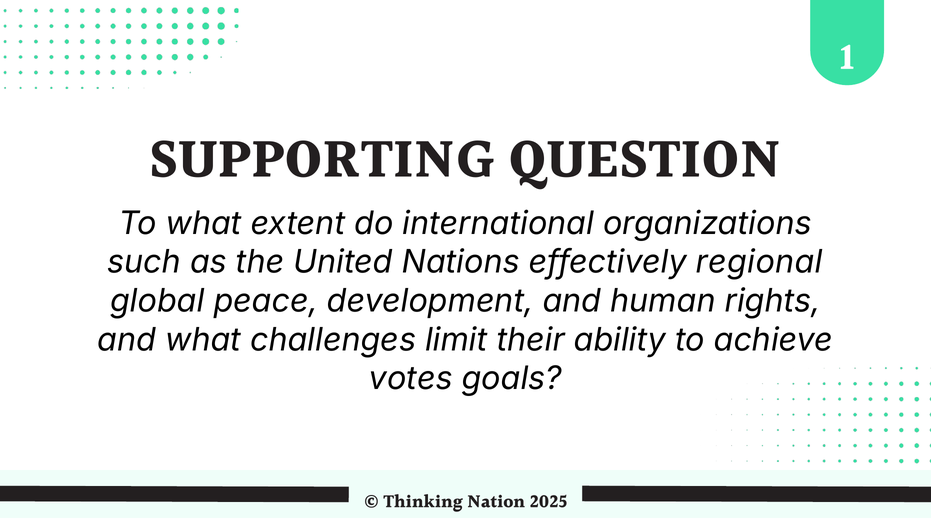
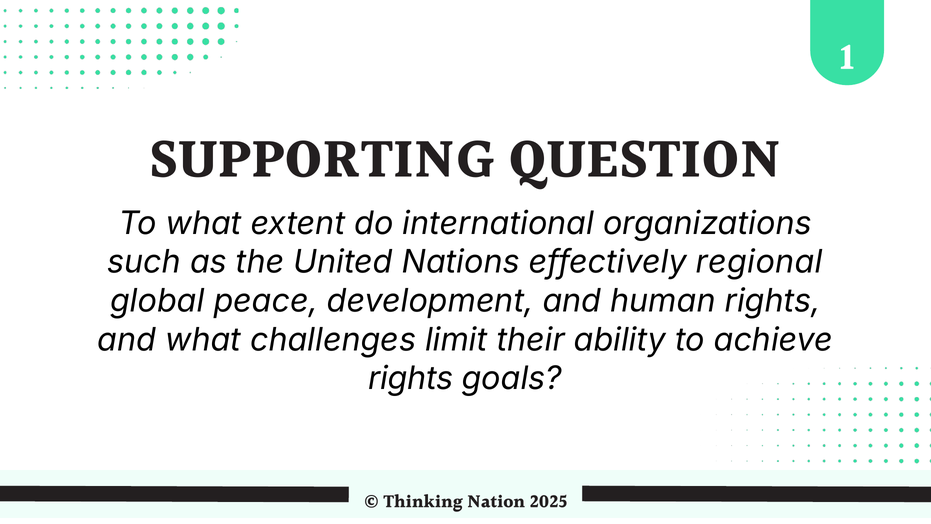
votes: votes -> rights (411, 378)
